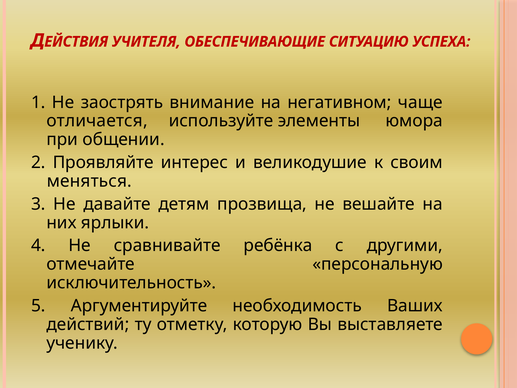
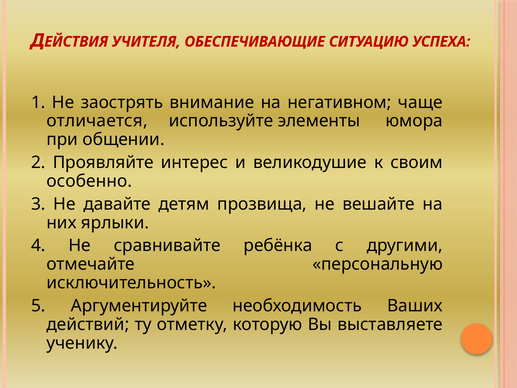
меняться: меняться -> особенно (89, 181)
